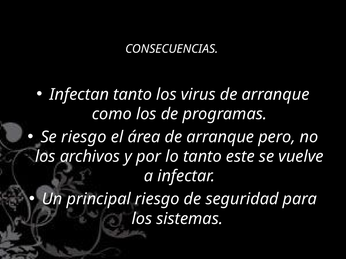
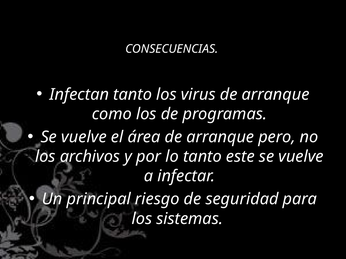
riesgo: riesgo -> vuelve (84, 137)
